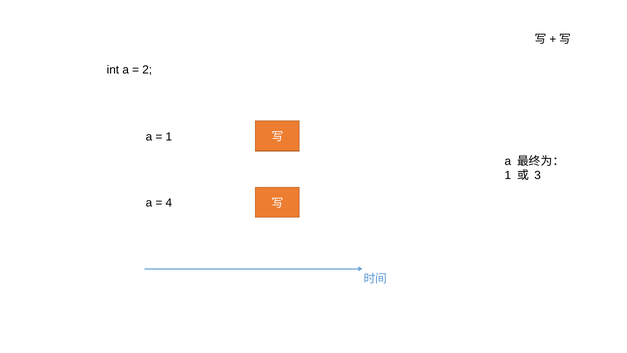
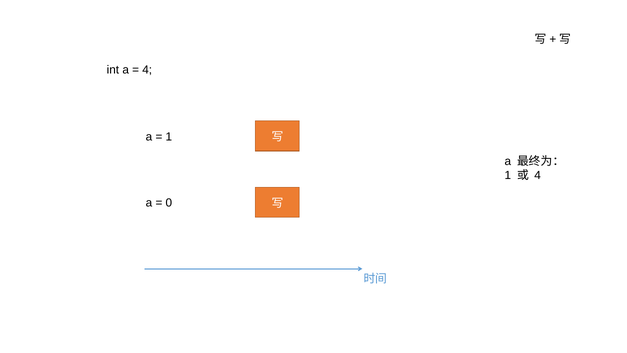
2: 2 -> 4 (147, 70)
3: 3 -> 4 (538, 175)
4: 4 -> 0 (169, 203)
